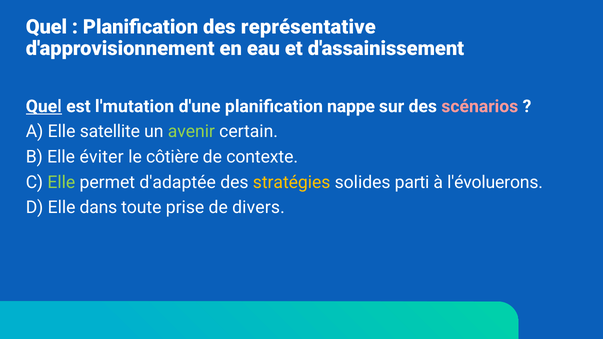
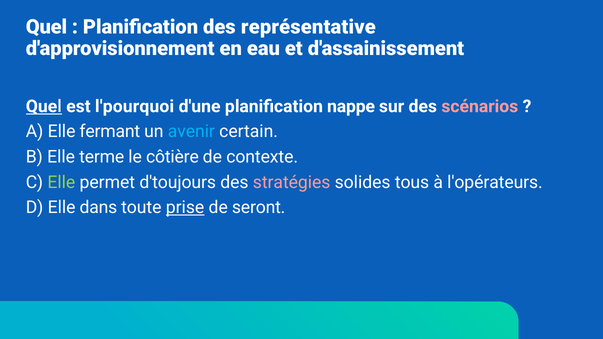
l'mutation: l'mutation -> l'pourquoi (135, 106)
satellite: satellite -> fermant (110, 132)
avenir colour: light green -> light blue (191, 132)
éviter: éviter -> terme (102, 157)
d'adaptée: d'adaptée -> d'toujours (178, 182)
stratégies colour: yellow -> pink (292, 182)
parti: parti -> tous (412, 182)
l'évoluerons: l'évoluerons -> l'opérateurs (495, 182)
prise underline: none -> present (185, 208)
divers: divers -> seront (259, 208)
